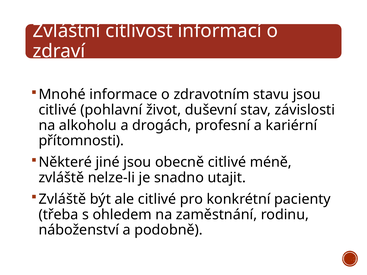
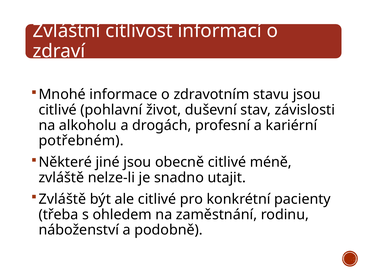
přítomnosti: přítomnosti -> potřebném (81, 141)
